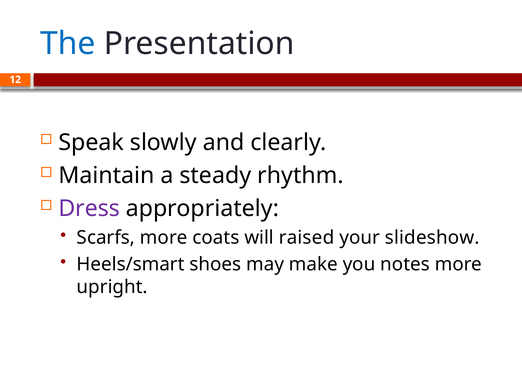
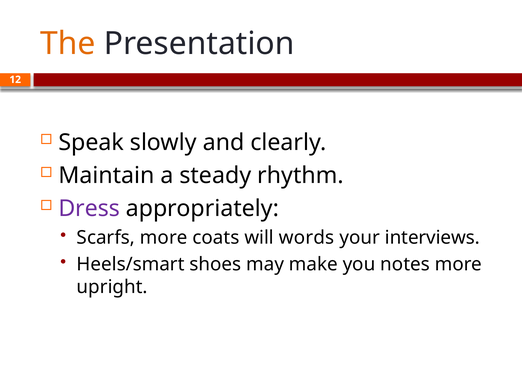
The colour: blue -> orange (68, 44)
raised: raised -> words (307, 237)
slideshow: slideshow -> interviews (432, 237)
